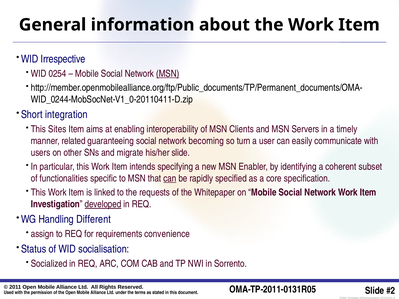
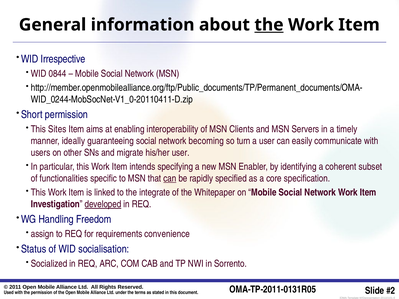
the underline: none -> present (269, 25)
0254: 0254 -> 0844 (57, 74)
MSN underline: present -> none (168, 74)
Short integration: integration -> permission (66, 115)
related: related -> ideally (73, 141)
his/her slide: slide -> user (181, 153)
requests: requests -> integrate (155, 193)
Different: Different -> Freedom (94, 219)
